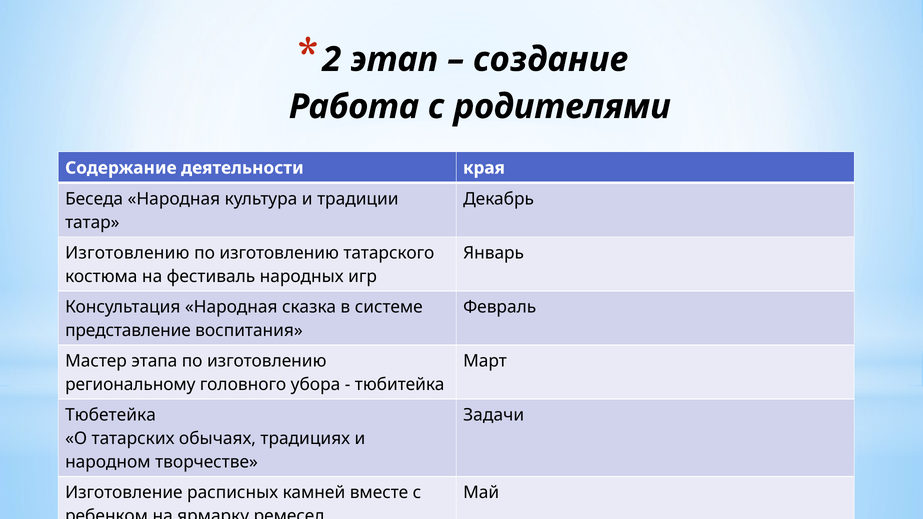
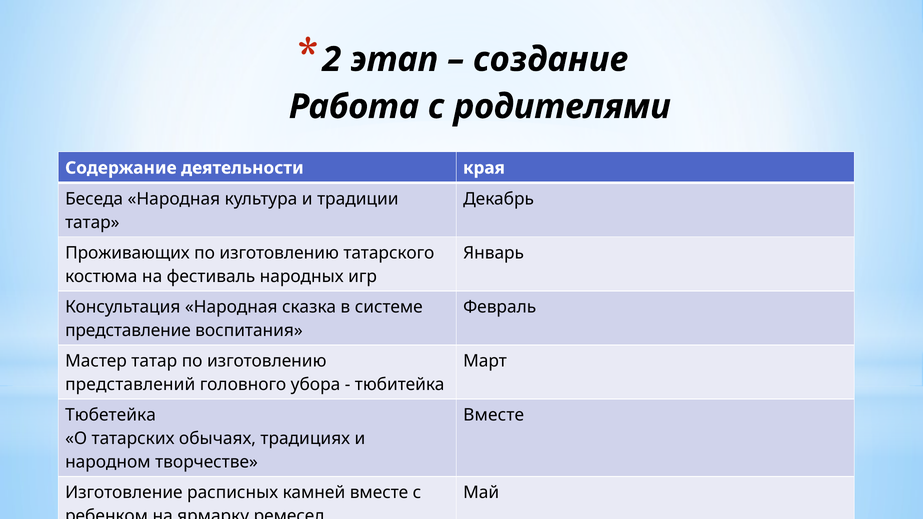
Изготовлению: Изготовлению -> Проживающих (127, 253)
Мастер этапа: этапа -> татар (154, 361)
региональному: региональному -> представлений (130, 385)
Задачи: Задачи -> Вместе (494, 415)
